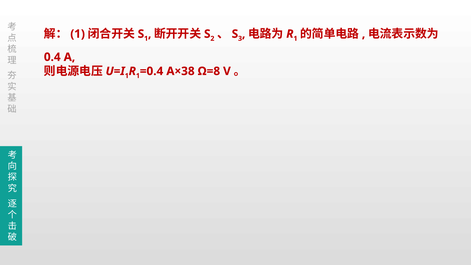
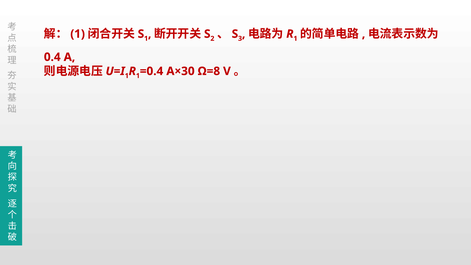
A×38: A×38 -> A×30 (180, 71)
